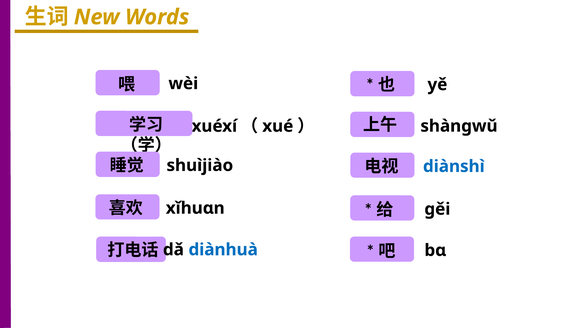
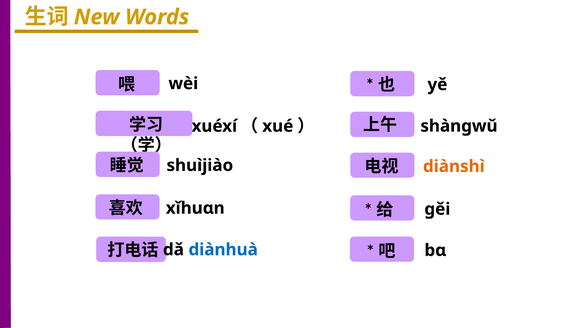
diànshì colour: blue -> orange (454, 167)
